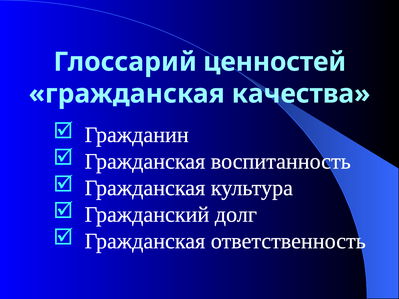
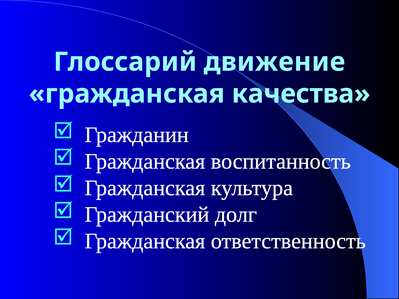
ценностей: ценностей -> движение (274, 62)
